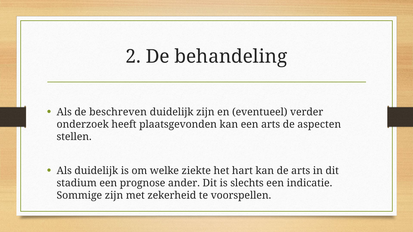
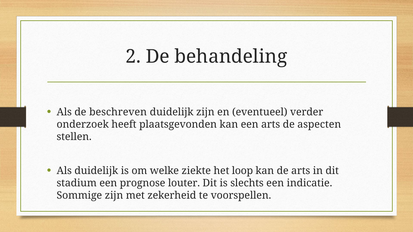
hart: hart -> loop (242, 171)
ander: ander -> louter (184, 183)
